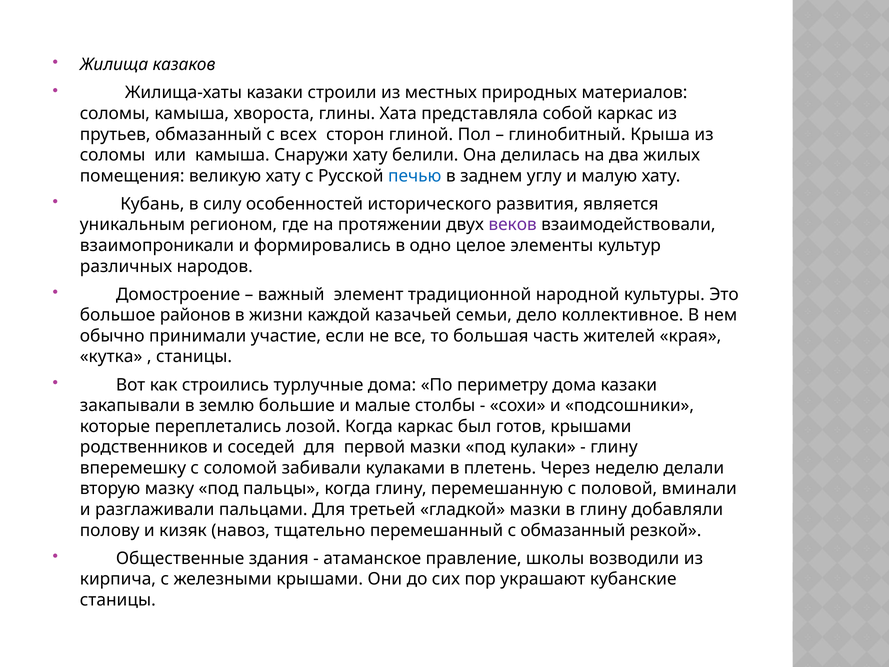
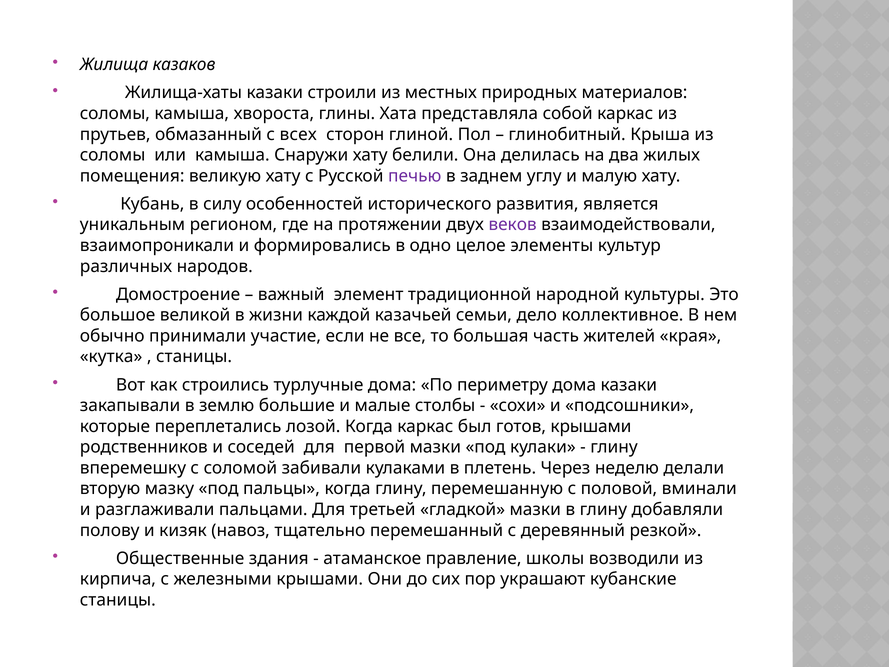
печью colour: blue -> purple (415, 176)
районов: районов -> великой (195, 315)
с обмазанный: обмазанный -> деревянный (573, 530)
